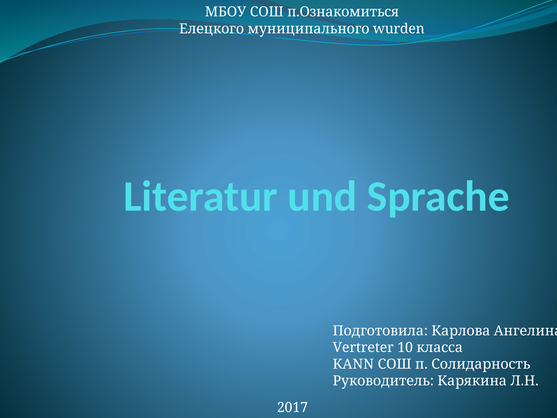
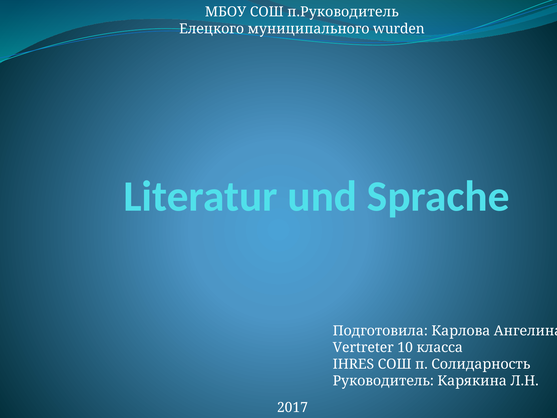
п.Ознакомиться: п.Ознакомиться -> п.Руководитель (343, 12)
KANN: KANN -> IHRES (353, 364)
